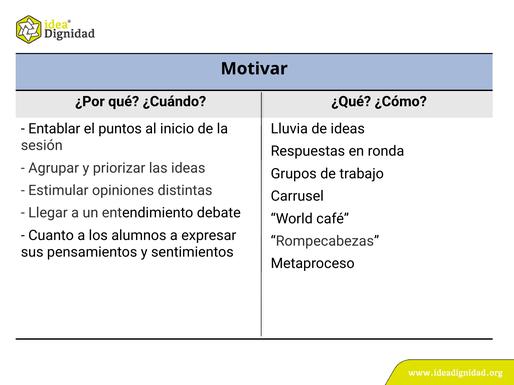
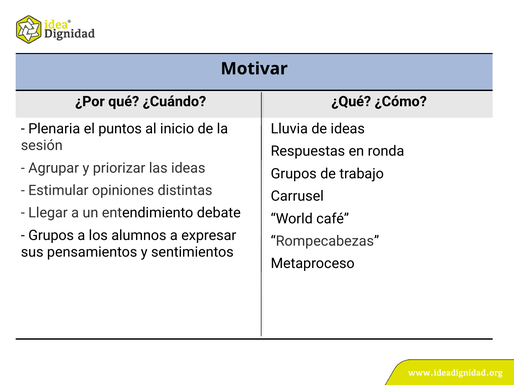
Entablar: Entablar -> Plenaria (54, 129)
Cuanto: Cuanto -> Grupos (51, 236)
